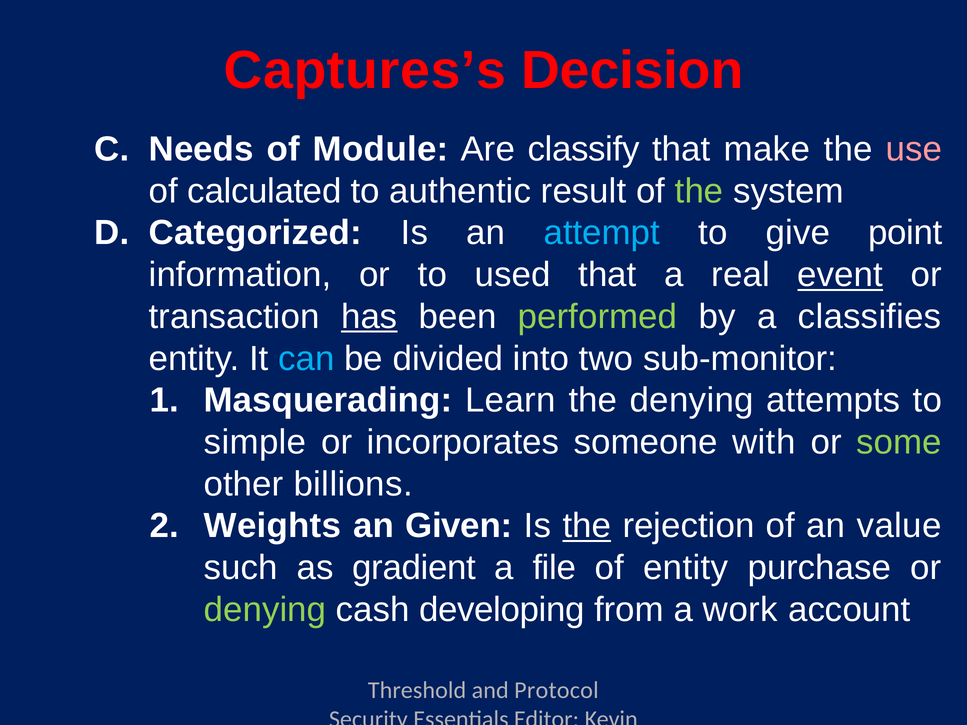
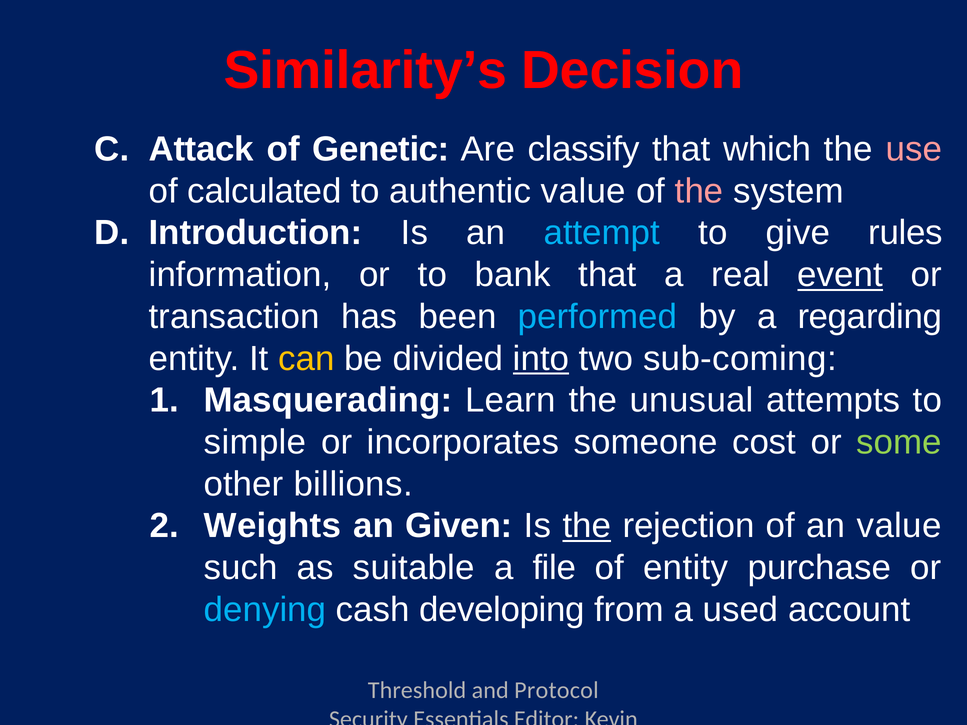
Captures’s: Captures’s -> Similarity’s (365, 71)
Needs: Needs -> Attack (201, 149)
Module: Module -> Genetic (381, 149)
make: make -> which (767, 149)
authentic result: result -> value (583, 191)
the colour: light green -> pink (699, 191)
Categorized: Categorized -> Introduction (256, 233)
point: point -> rules (905, 233)
used: used -> bank (513, 275)
has underline: present -> none (369, 317)
performed colour: light green -> light blue (598, 317)
classifies: classifies -> regarding (870, 317)
can colour: light blue -> yellow (306, 359)
into underline: none -> present (541, 359)
sub-monitor: sub-monitor -> sub-coming (740, 359)
the denying: denying -> unusual (692, 401)
with: with -> cost (764, 442)
gradient: gradient -> suitable (414, 568)
denying colour: light green -> light blue (265, 610)
work: work -> used (741, 610)
